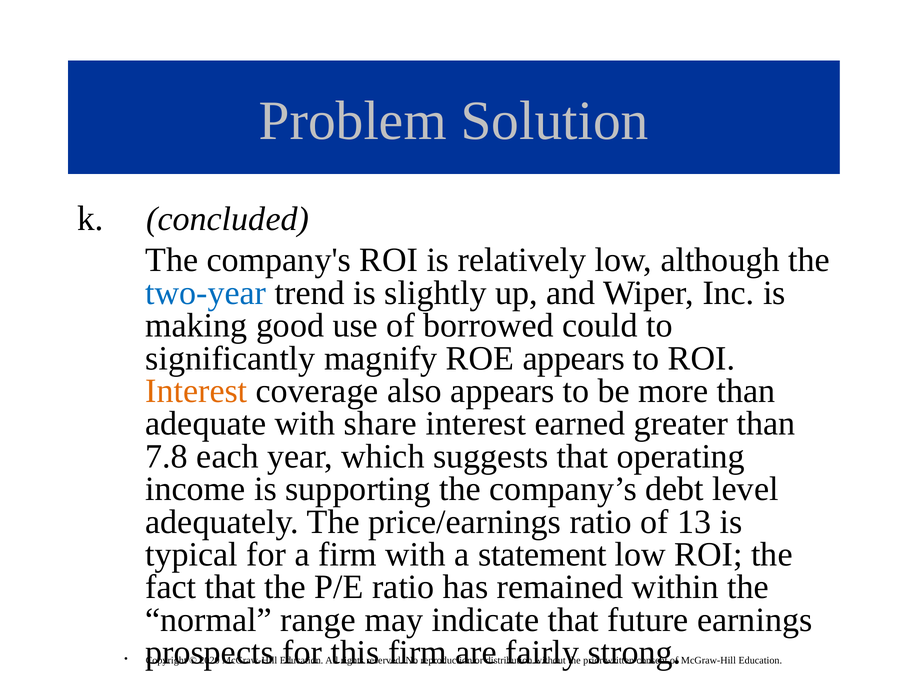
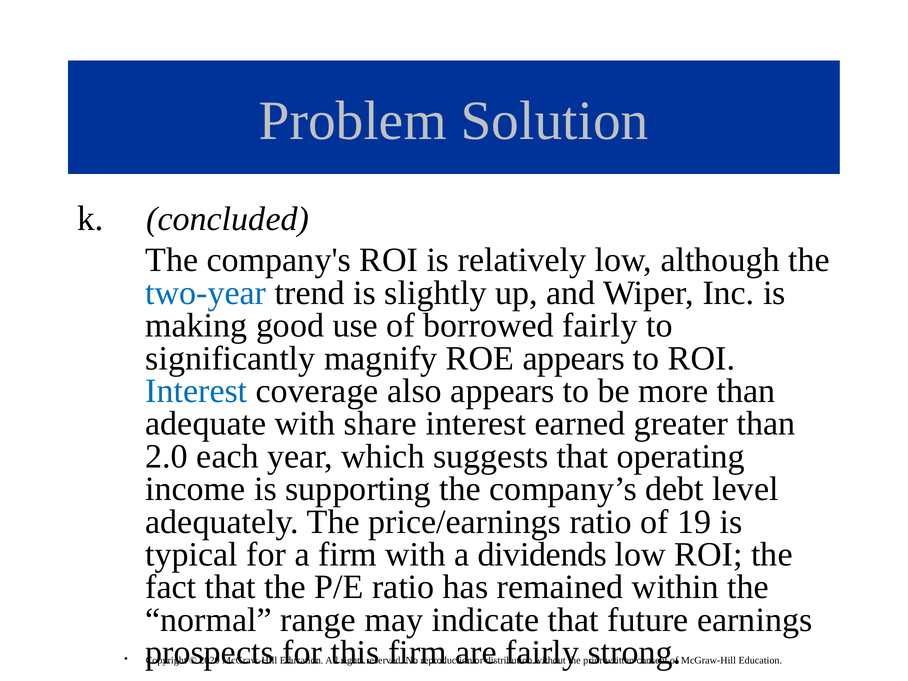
borrowed could: could -> fairly (600, 326)
Interest colour: orange -> blue (196, 391)
7.8: 7.8 -> 2.0 (167, 456)
13: 13 -> 19 (694, 522)
statement: statement -> dividends (542, 555)
